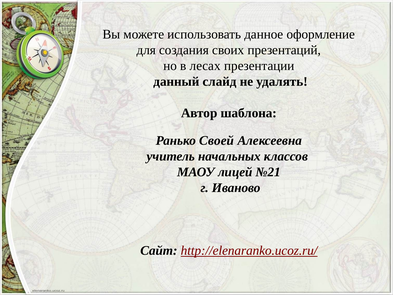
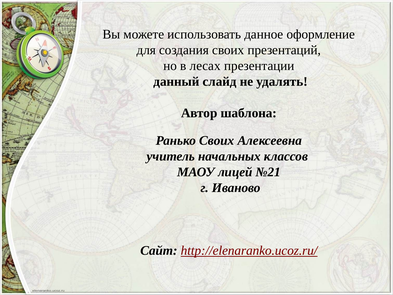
Ранько Своей: Своей -> Своих (217, 140)
